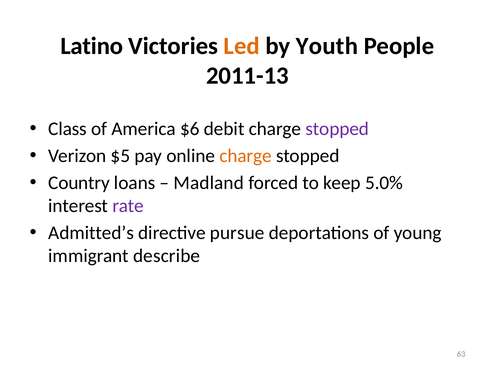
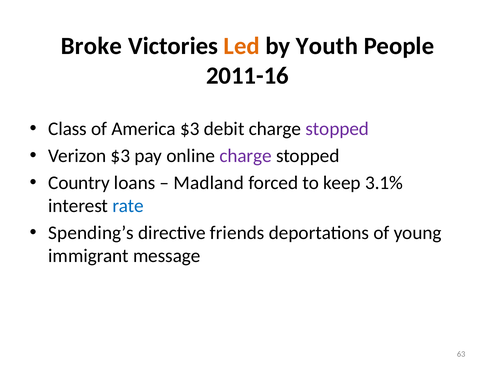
Latino: Latino -> Broke (91, 46)
2011-13: 2011-13 -> 2011-16 (247, 76)
America $6: $6 -> $3 (190, 129)
Verizon $5: $5 -> $3 (120, 156)
charge colour: orange -> purple (246, 156)
5.0%: 5.0% -> 3.1% (384, 183)
rate colour: purple -> blue (128, 206)
Admitted’s: Admitted’s -> Spending’s (91, 233)
pursue: pursue -> friends (237, 233)
describe: describe -> message (167, 256)
